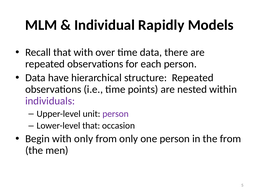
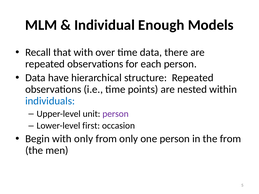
Rapidly: Rapidly -> Enough (161, 25)
individuals colour: purple -> blue (50, 101)
Lower-level that: that -> first (91, 126)
